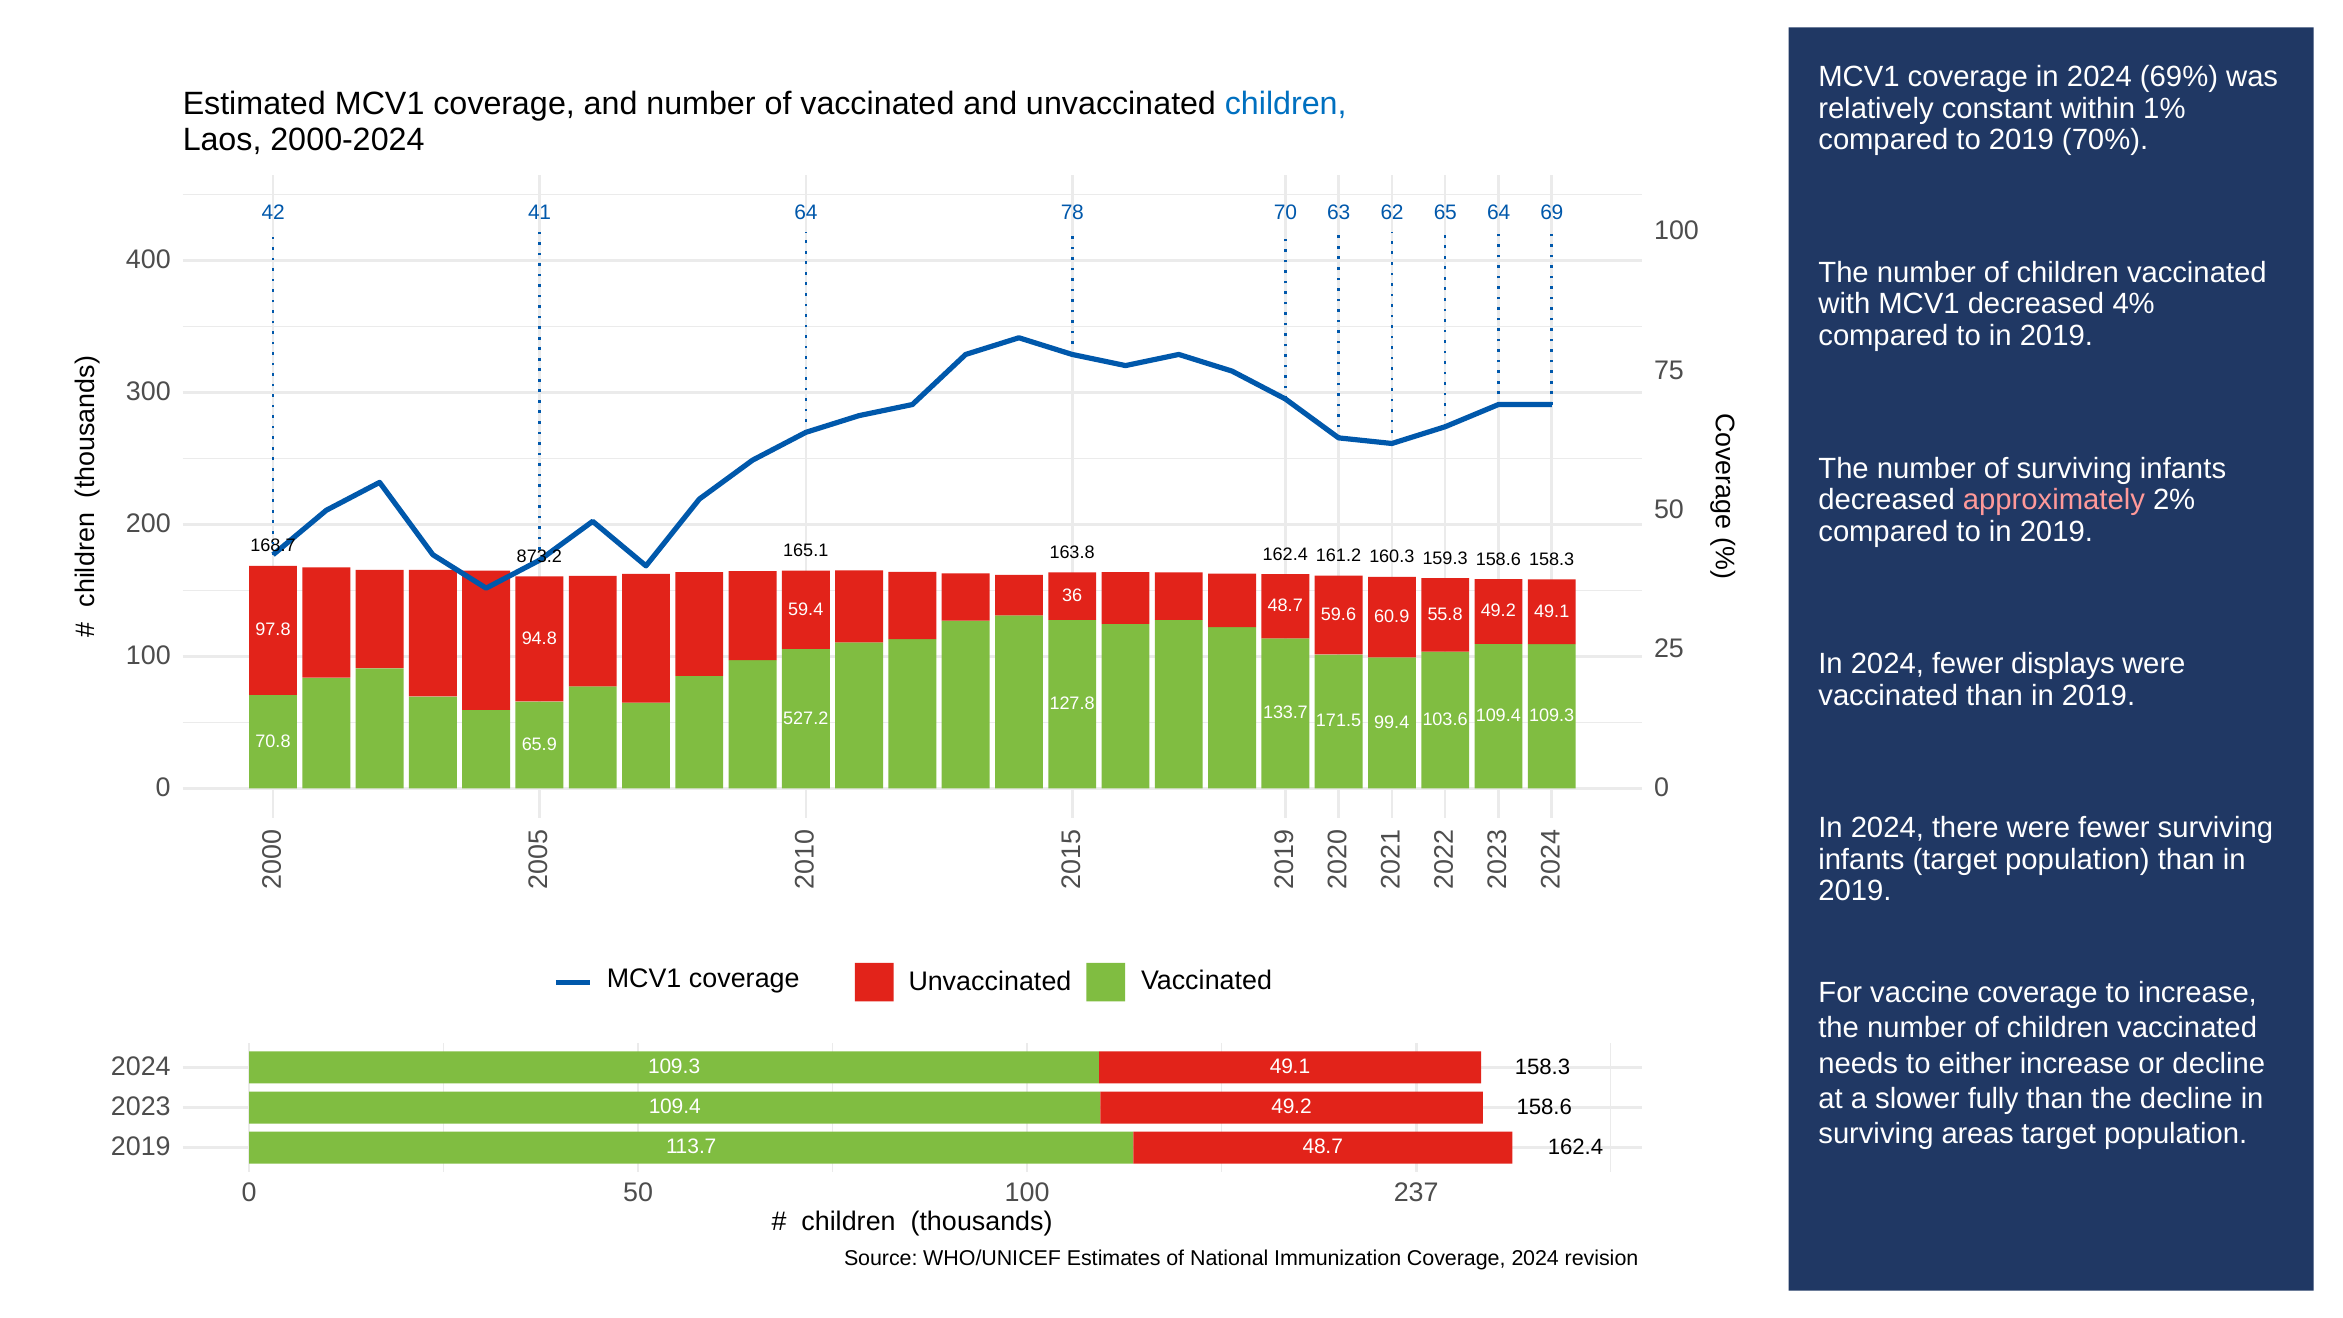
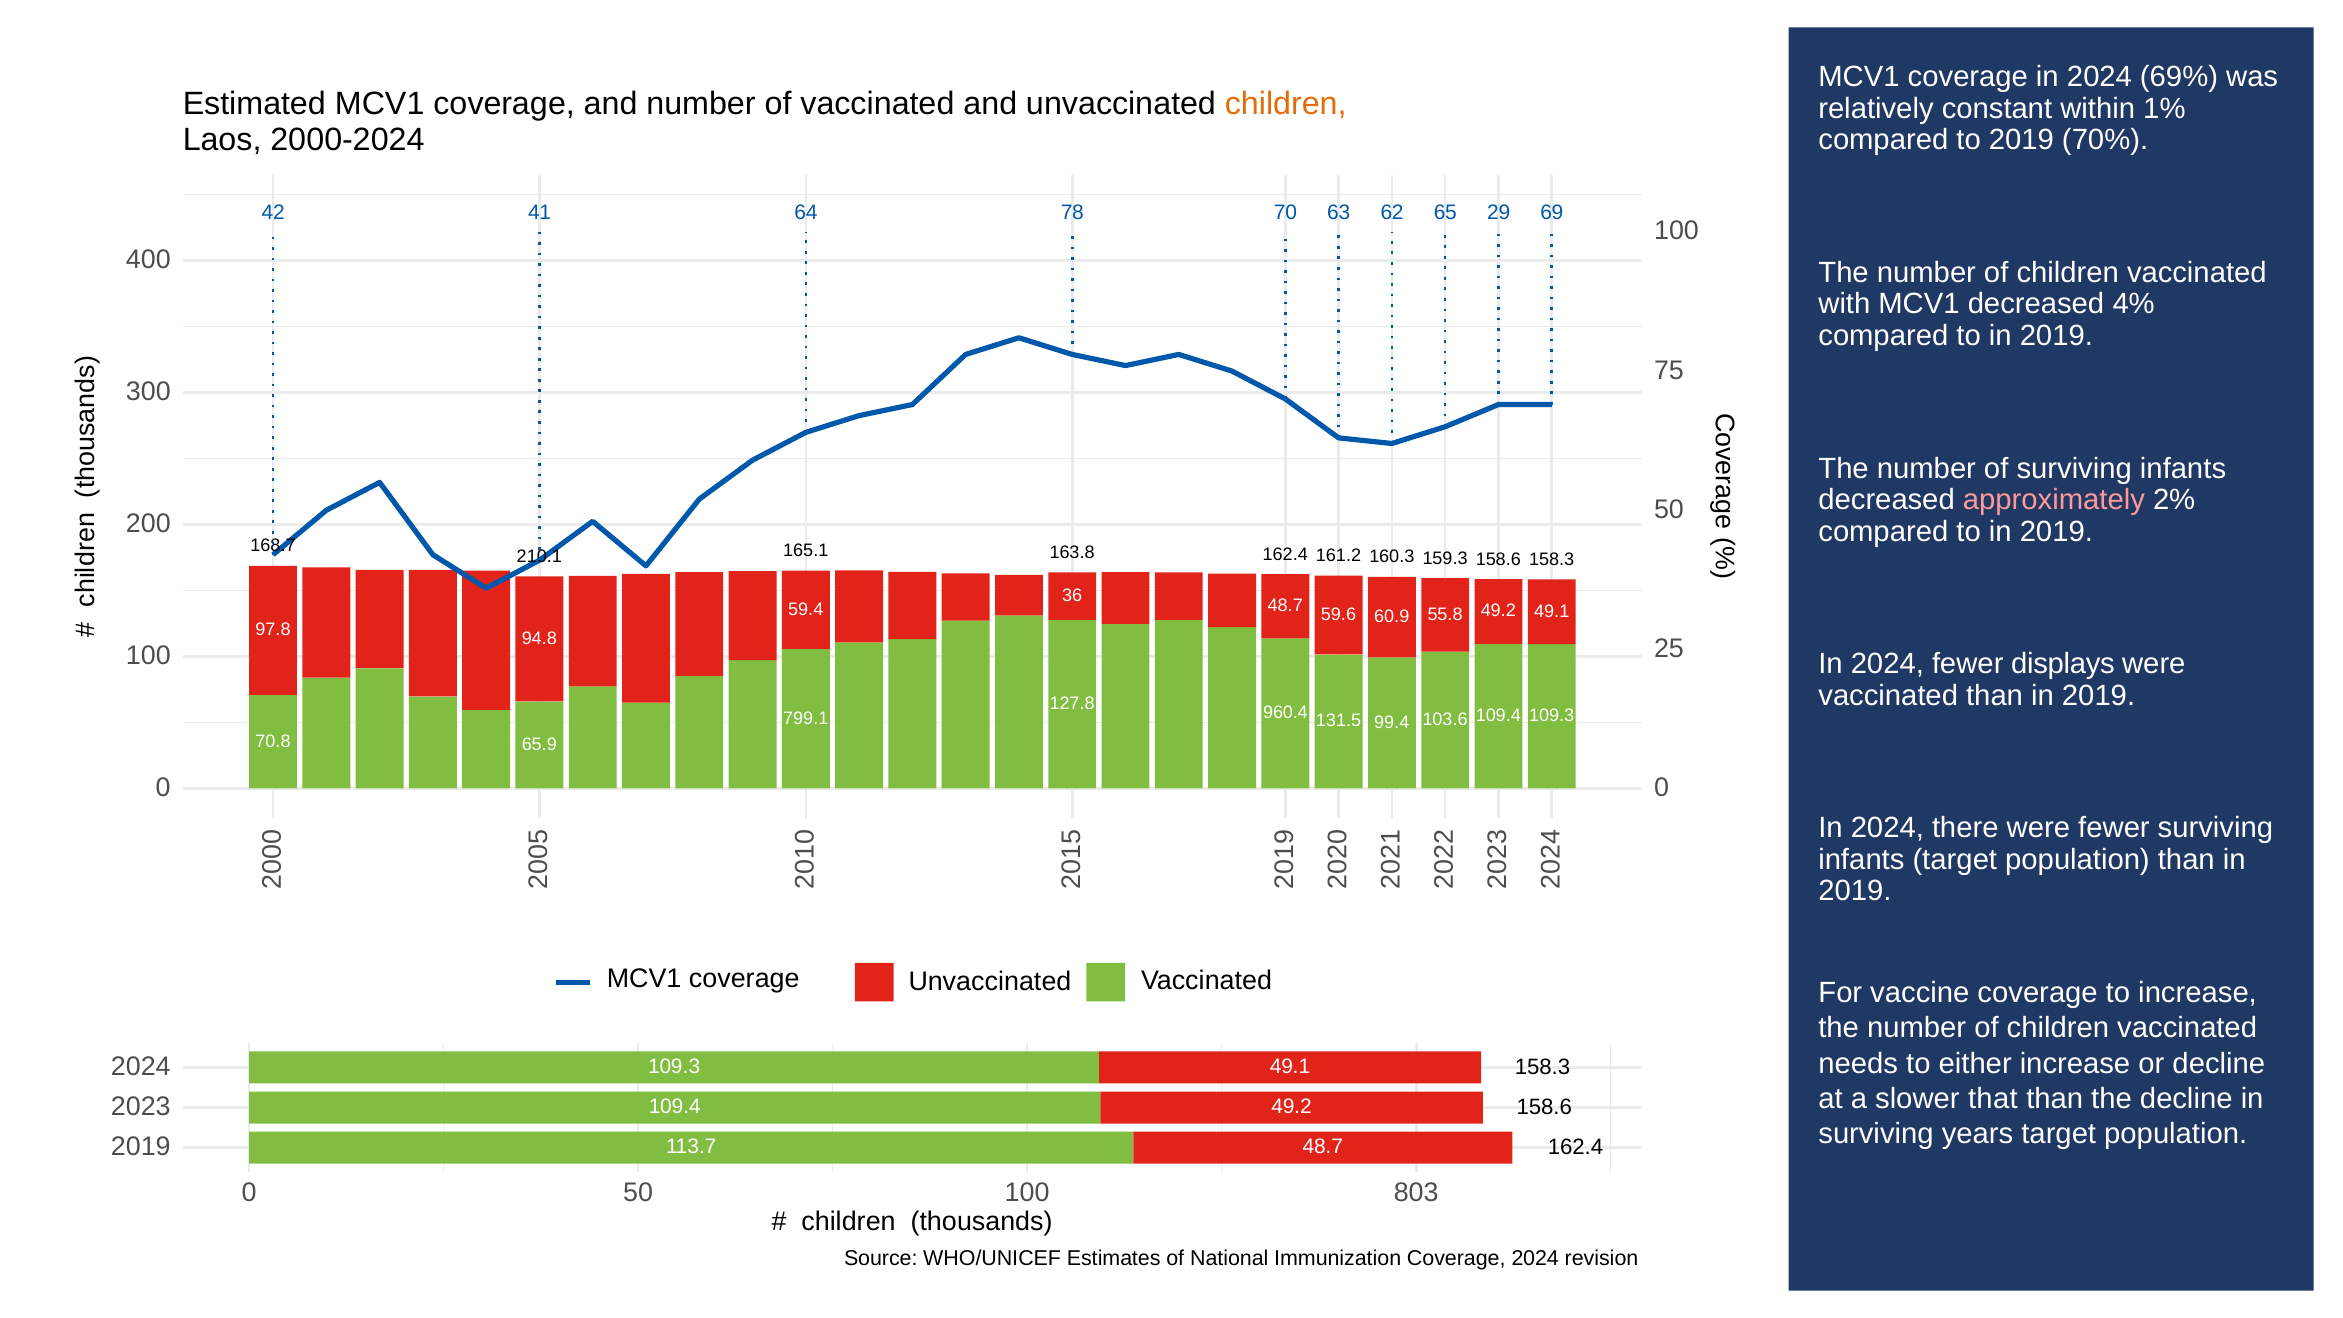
children colour: blue -> orange (1286, 104)
65 64: 64 -> 29 (1499, 213)
873.2: 873.2 -> 210.1 (539, 556)
133.7: 133.7 -> 960.4 (1285, 713)
527.2: 527.2 -> 799.1 (806, 718)
171.5: 171.5 -> 131.5 (1339, 721)
fully: fully -> that (1993, 1098)
areas: areas -> years (1978, 1134)
237: 237 -> 803 (1416, 1192)
